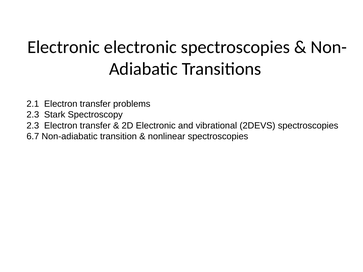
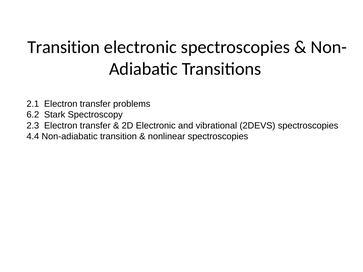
Electronic: Electronic -> Transition (64, 47)
2.3: 2.3 -> 6.2 (33, 115)
6.7: 6.7 -> 4.4 (33, 137)
